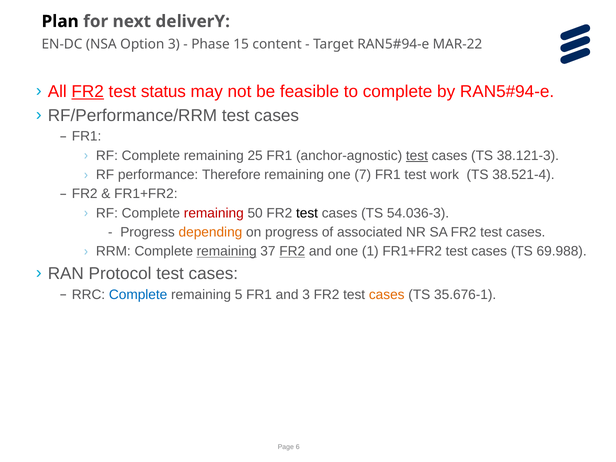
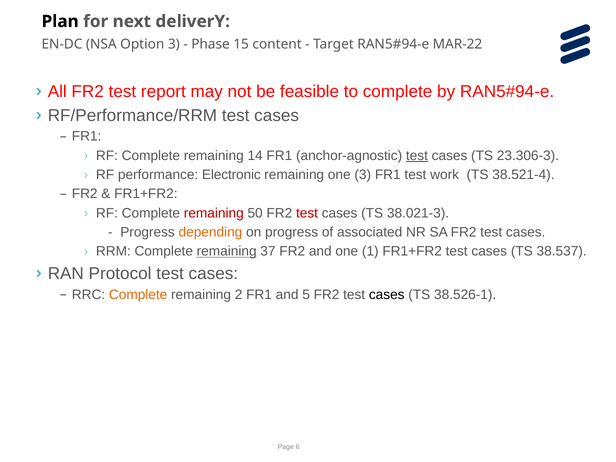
FR2 underline: present -> none (88, 91)
status: status -> report (163, 91)
25: 25 -> 14 (255, 156)
38.121-3: 38.121-3 -> 23.306-3 (528, 156)
Therefore: Therefore -> Electronic (231, 175)
one 7: 7 -> 3 (363, 175)
test colour: black -> red (307, 213)
54.036-3: 54.036-3 -> 38.021-3 (418, 213)
FR2 underline: present -> none (292, 251)
69.988: 69.988 -> 38.537 (562, 251)
Complete colour: blue -> orange (138, 294)
5: 5 -> 2 (239, 294)
and 3: 3 -> 5 (306, 294)
cases colour: orange -> black (387, 294)
35.676-1: 35.676-1 -> 38.526-1 (465, 294)
